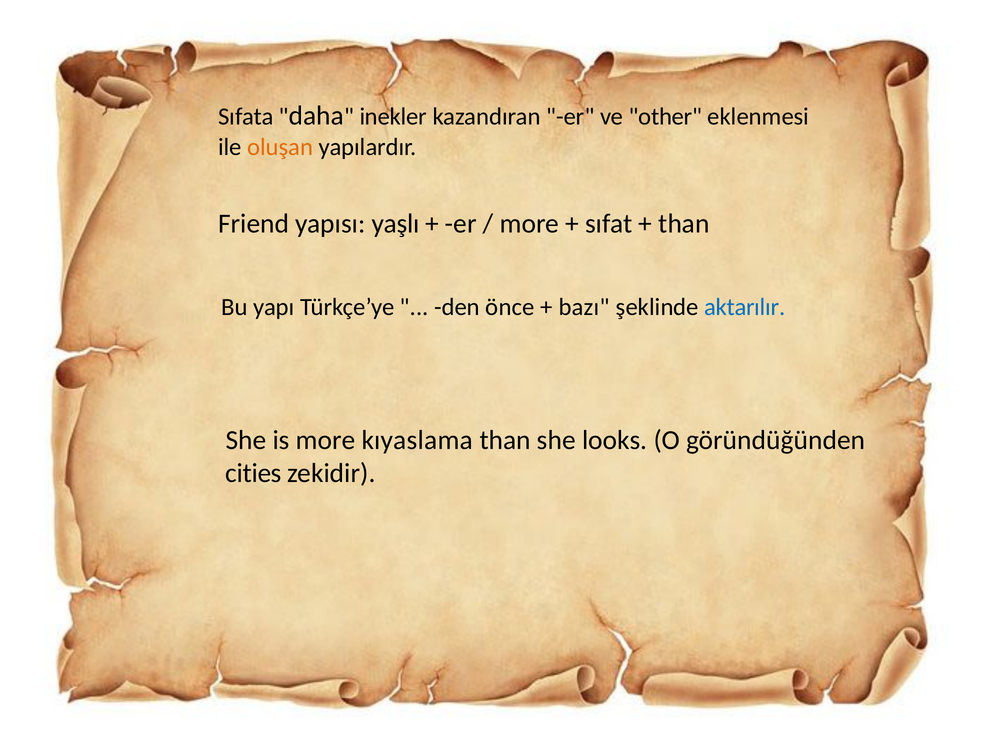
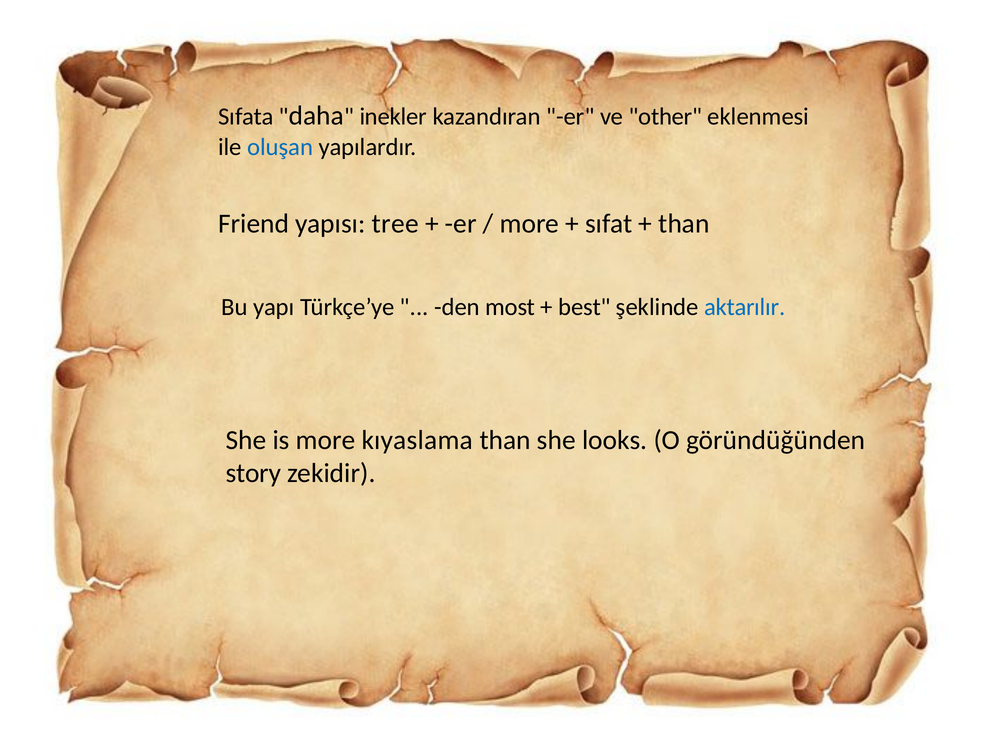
oluşan colour: orange -> blue (280, 147)
yaşlı: yaşlı -> tree (395, 224)
önce: önce -> most (510, 307)
bazı: bazı -> best (584, 307)
cities: cities -> story (254, 473)
